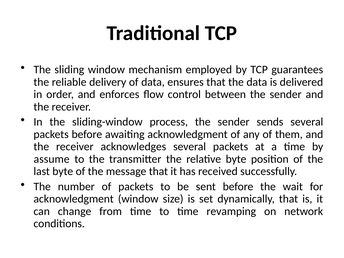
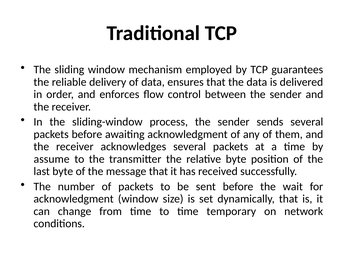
revamping: revamping -> temporary (231, 211)
